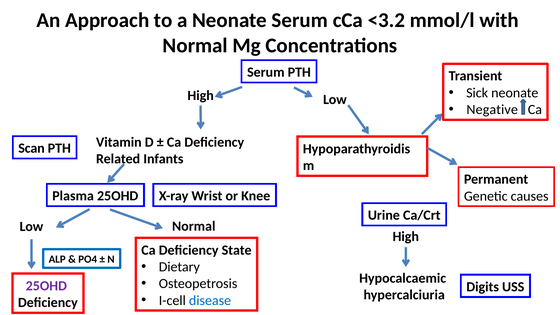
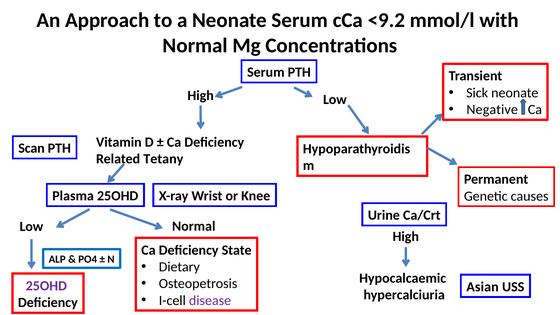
<3.2: <3.2 -> <9.2 (386, 20)
Infants: Infants -> Tetany (163, 159)
Digits: Digits -> Asian (483, 287)
disease colour: blue -> purple (210, 300)
